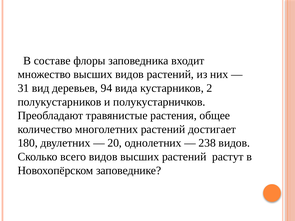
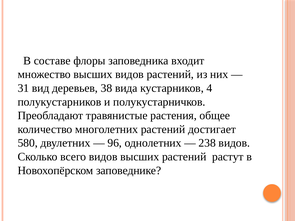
94: 94 -> 38 (106, 88)
2: 2 -> 4 (209, 88)
180: 180 -> 580 (28, 143)
20: 20 -> 96 (115, 143)
